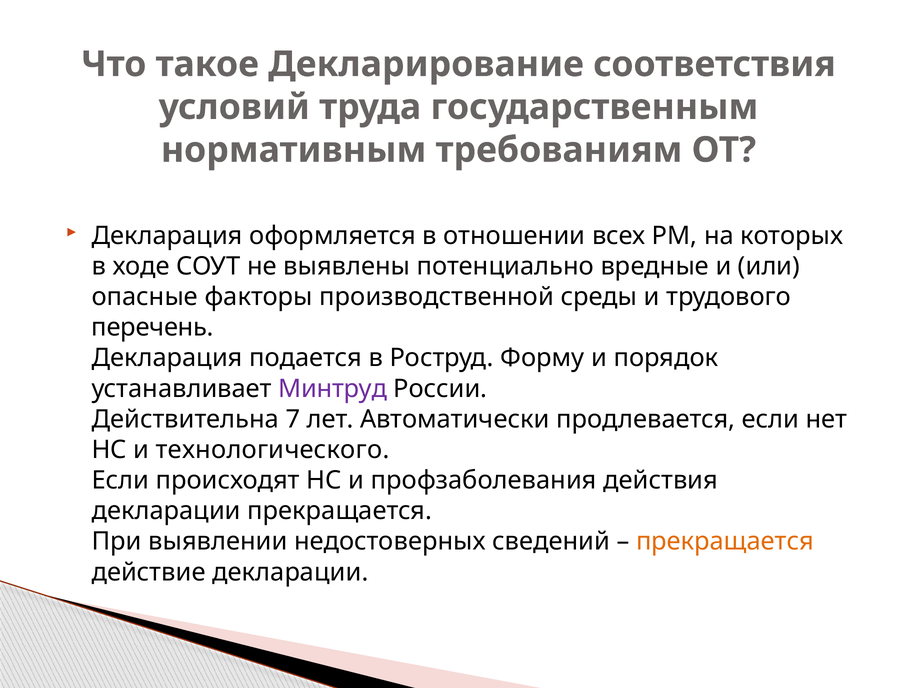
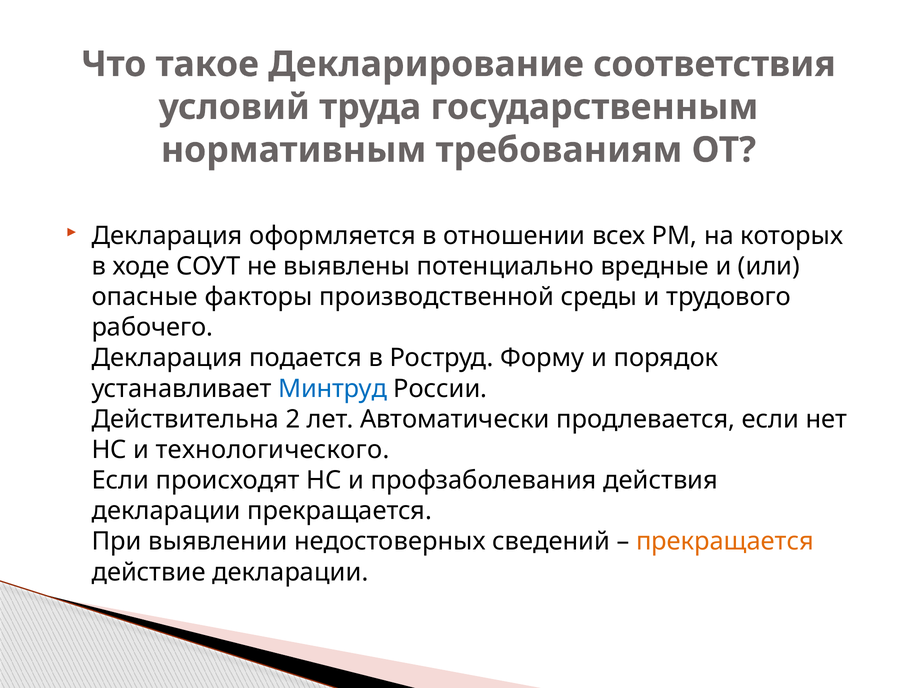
перечень: перечень -> рабочего (152, 327)
Минтруд colour: purple -> blue (333, 388)
7: 7 -> 2 (293, 419)
